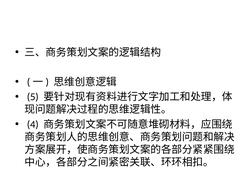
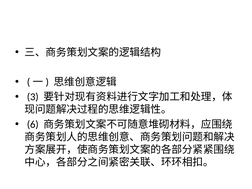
5: 5 -> 3 (33, 97)
4: 4 -> 6 (33, 124)
